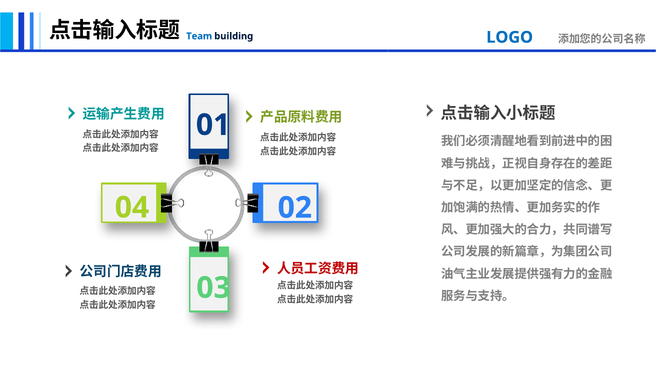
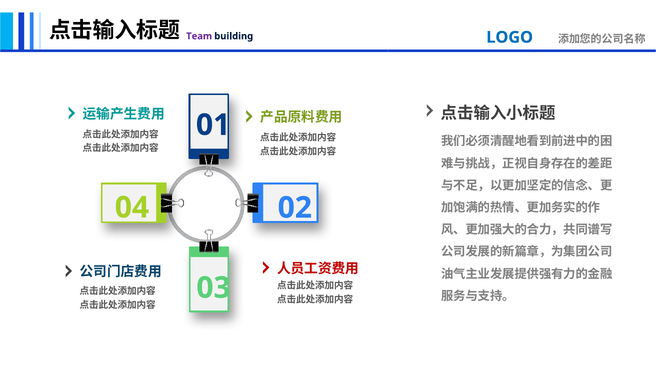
Team colour: blue -> purple (199, 36)
